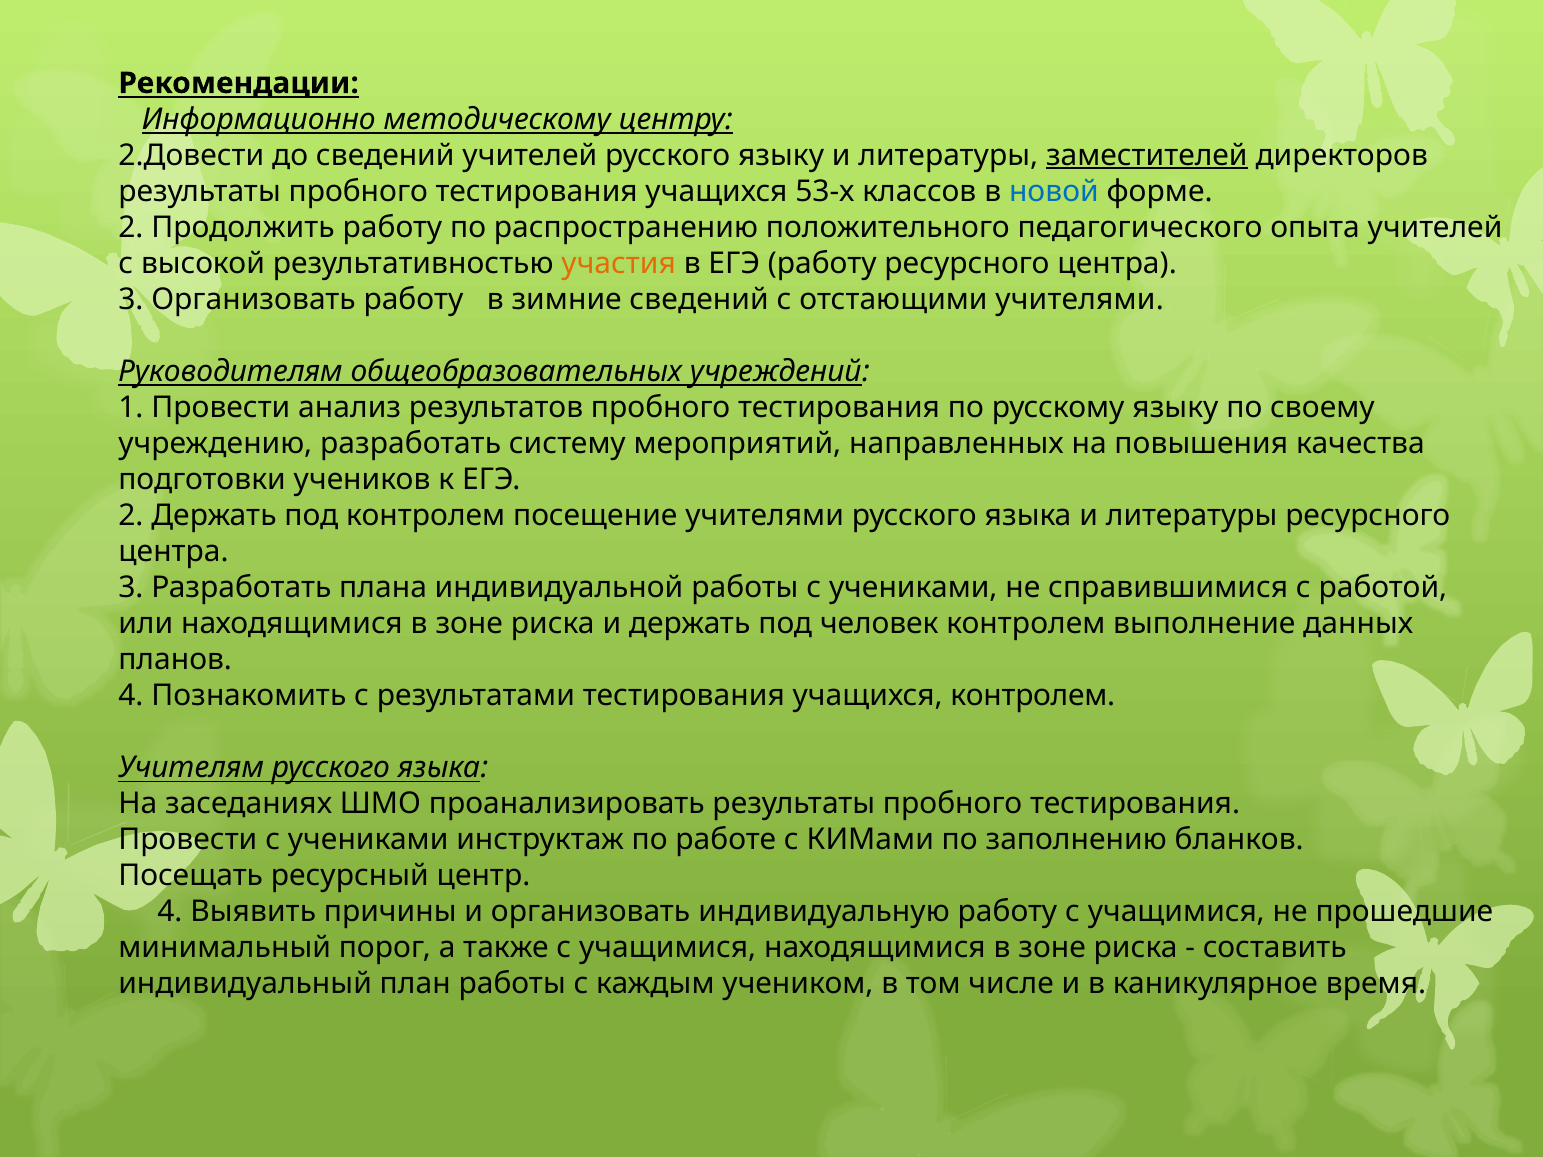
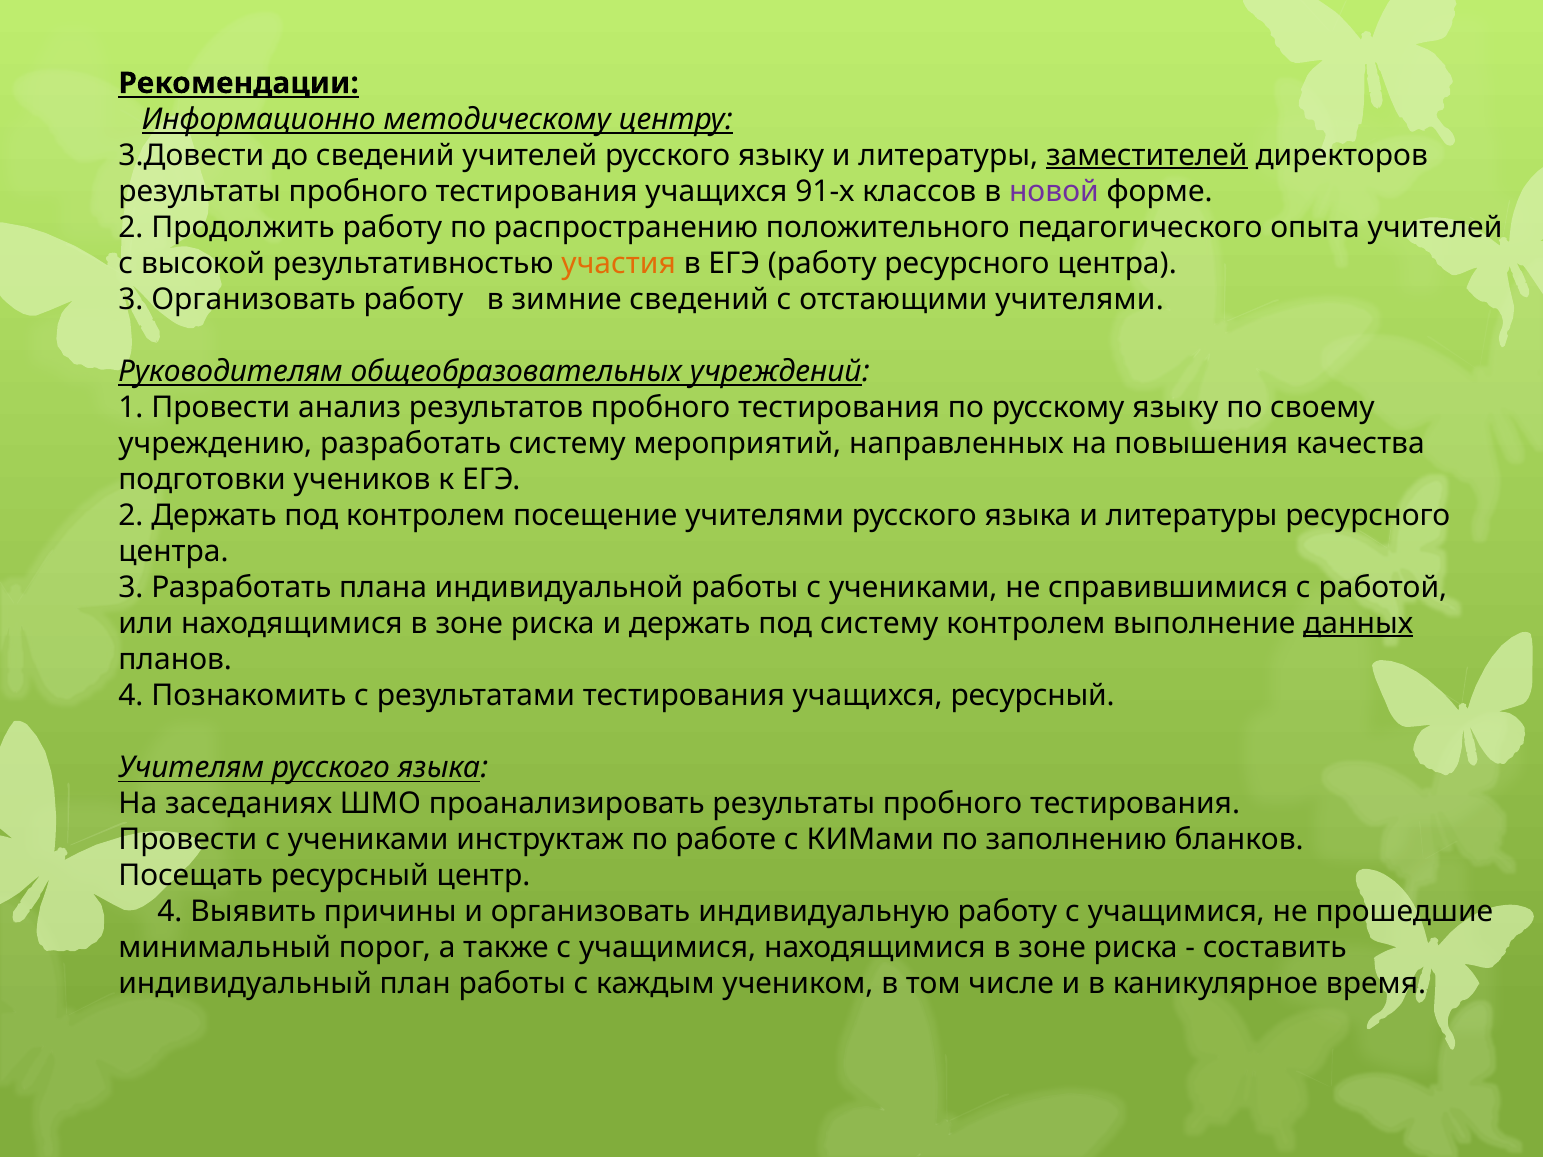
2.Довести: 2.Довести -> 3.Довести (191, 155)
53-х: 53-х -> 91-х (825, 191)
новой colour: blue -> purple (1054, 191)
под человек: человек -> систему (879, 624)
данных underline: none -> present (1358, 624)
учащихся контролем: контролем -> ресурсный (1033, 696)
